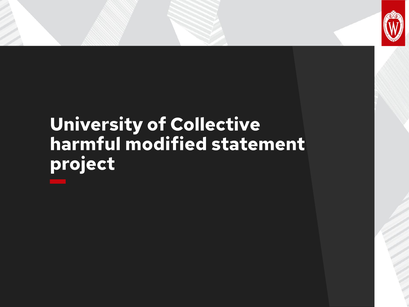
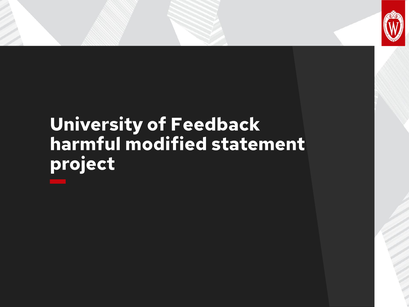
Collective: Collective -> Feedback (215, 124)
